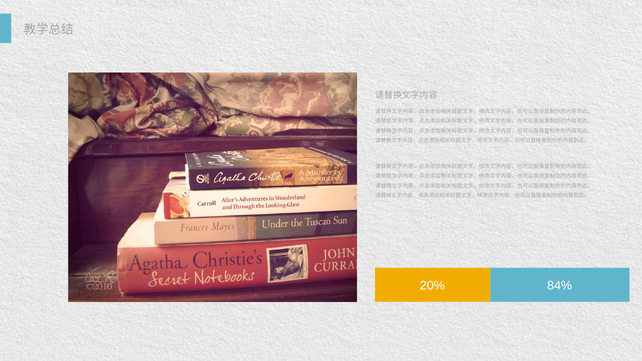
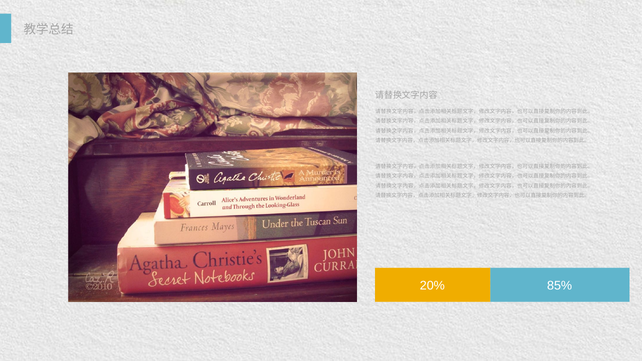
84%: 84% -> 85% (560, 286)
